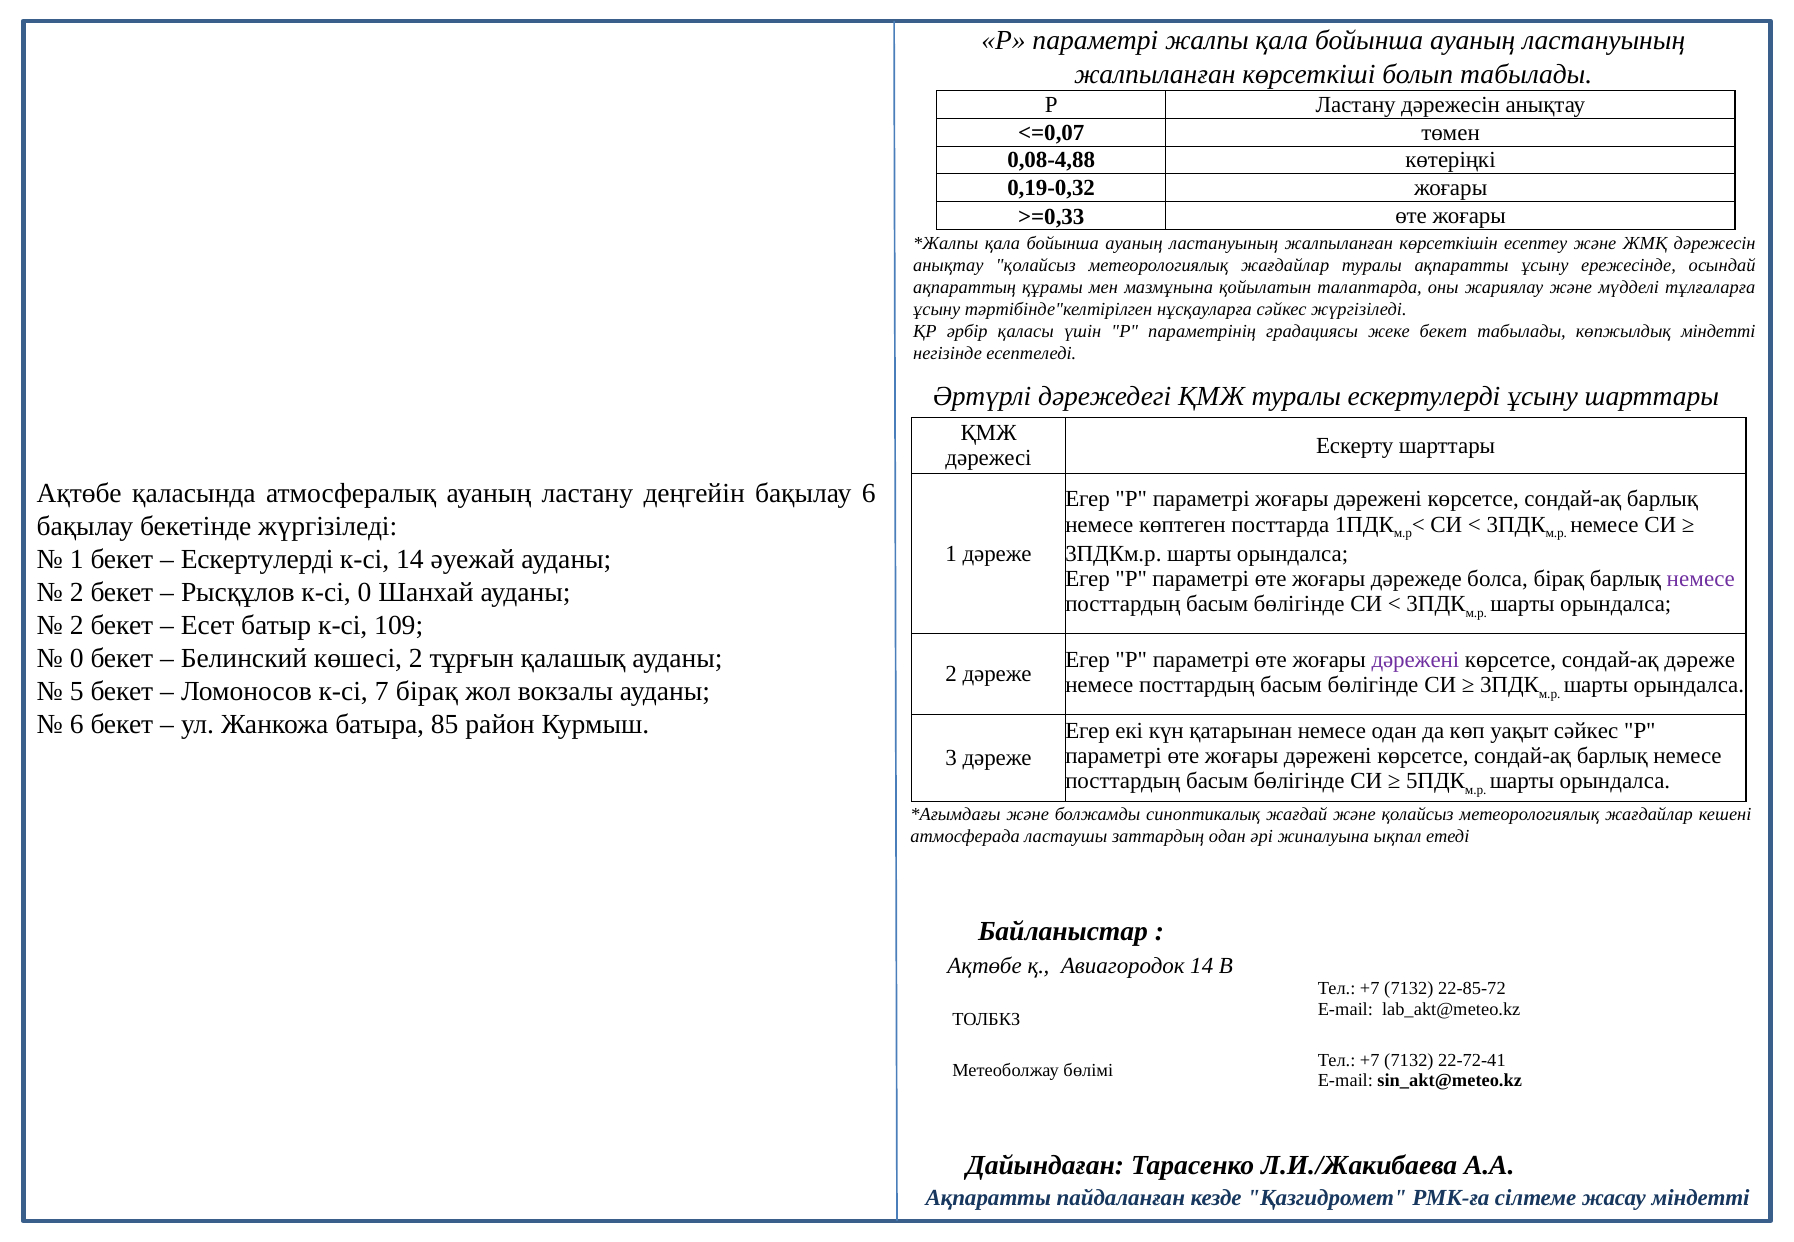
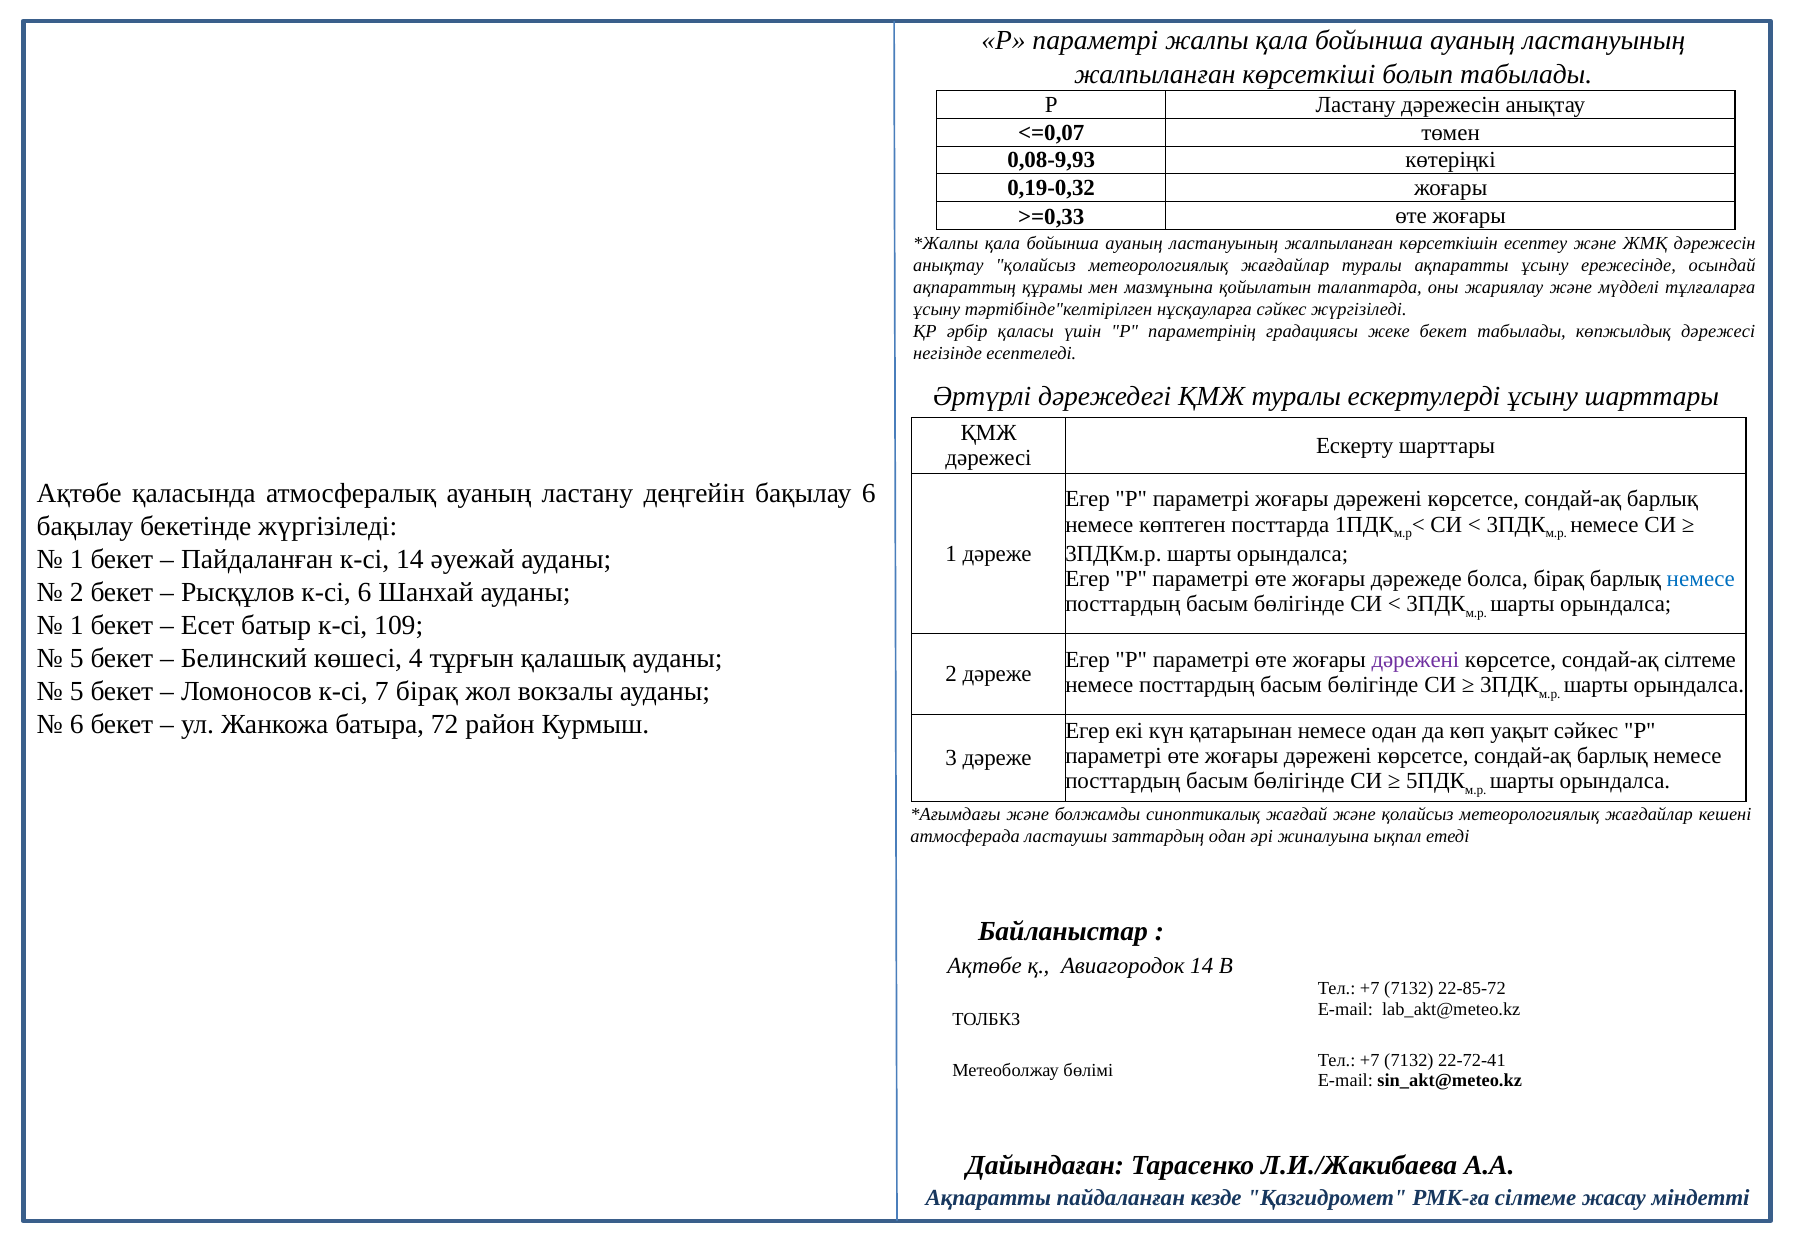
0,08-4,88: 0,08-4,88 -> 0,08-9,93 (1051, 160)
көпжылдық міндетті: міндетті -> дәрежесі (1718, 332)
Ескертулерді: Ескертулерді -> Пайдаланған (257, 559)
немесе colour: purple -> blue (1701, 579)
к-сі 0: 0 -> 6 (365, 592)
2: 2 -> 1 (77, 625)
0: 0 -> 5 (77, 659)
көшесі 2: 2 -> 4 (416, 659)
сондай-ақ дәреже: дәреже -> сілтеме (1700, 660)
85: 85 -> 72 (445, 725)
